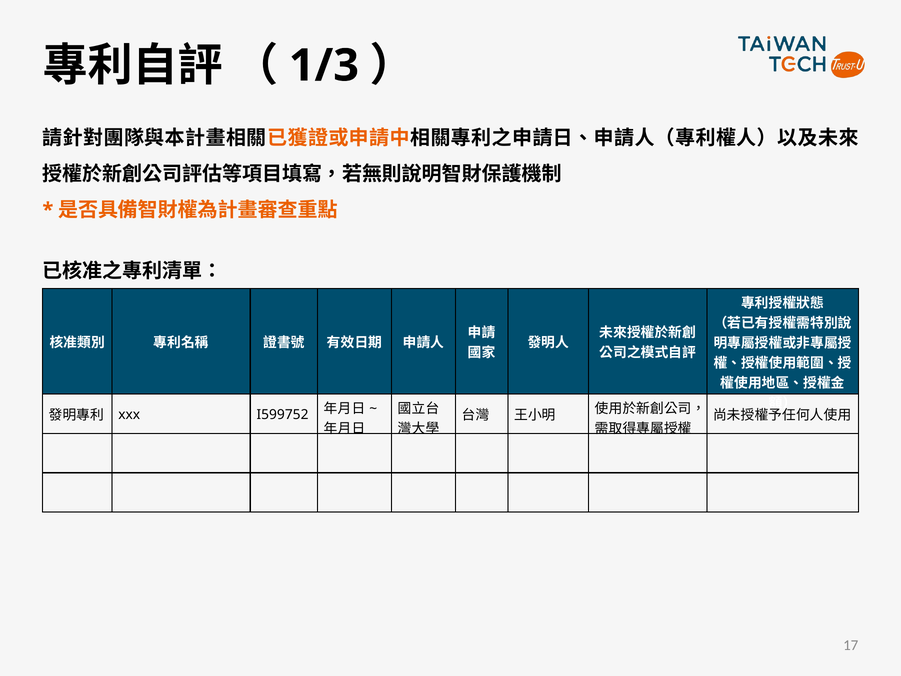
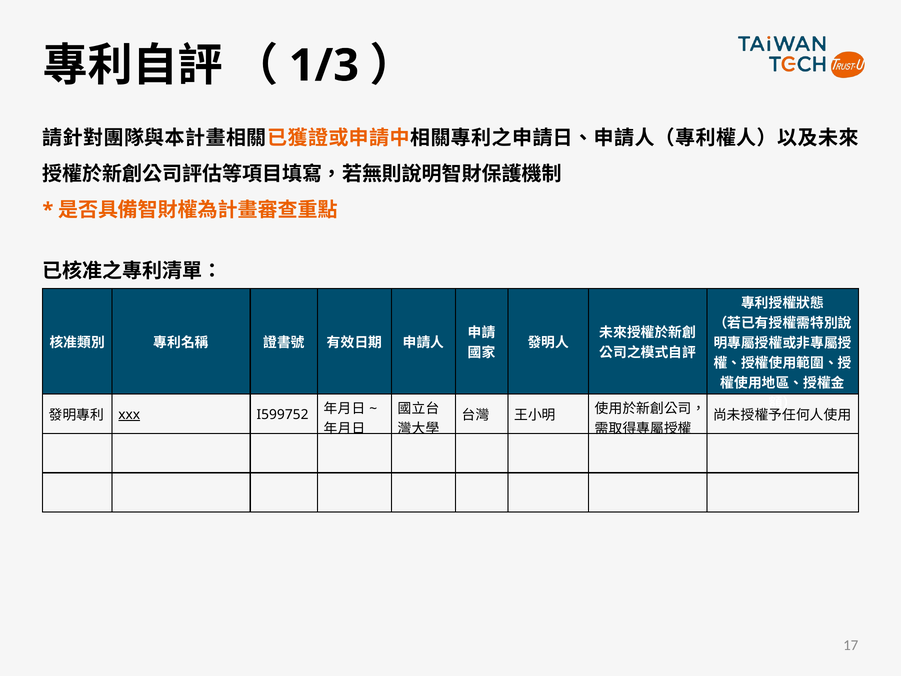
xxx underline: none -> present (129, 414)
